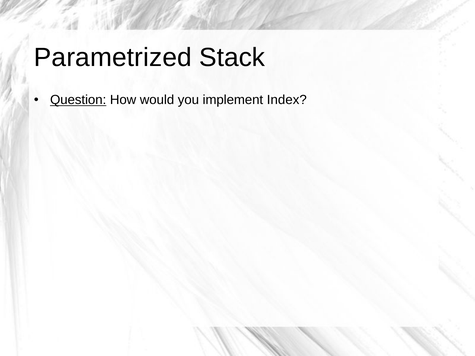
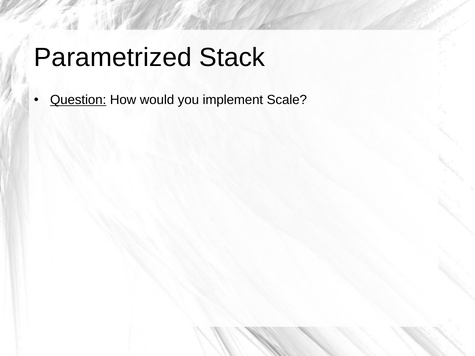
Index: Index -> Scale (287, 100)
